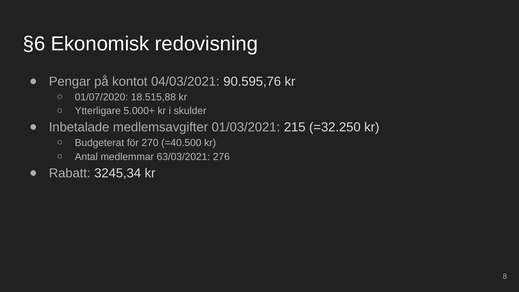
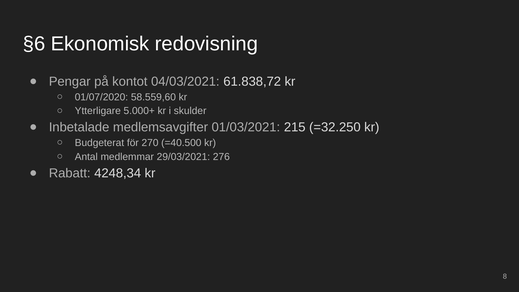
90.595,76: 90.595,76 -> 61.838,72 (252, 82)
18.515,88: 18.515,88 -> 58.559,60 (153, 97)
63/03/2021: 63/03/2021 -> 29/03/2021 (183, 157)
3245,34: 3245,34 -> 4248,34 (118, 173)
